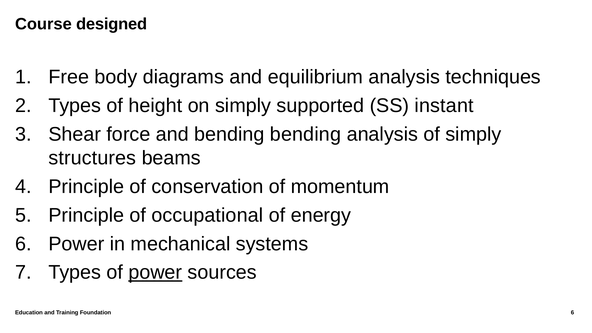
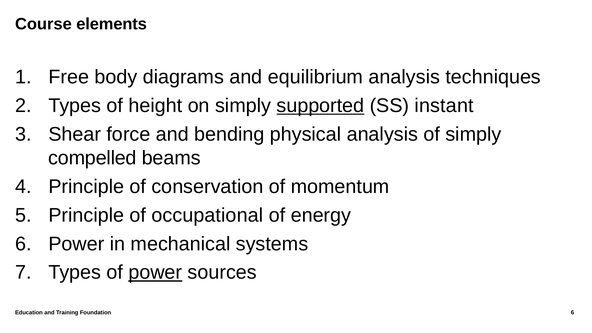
designed: designed -> elements (112, 24)
supported underline: none -> present (320, 106)
bending bending: bending -> physical (306, 134)
structures: structures -> compelled (92, 158)
